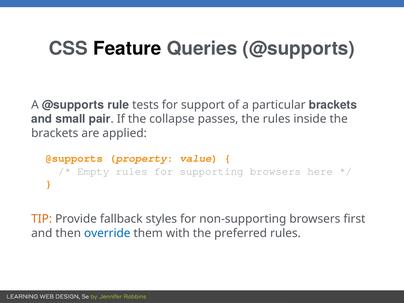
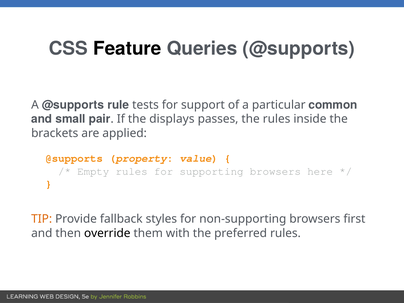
particular brackets: brackets -> common (333, 105)
collapse: collapse -> displays (172, 119)
override colour: blue -> black (107, 233)
